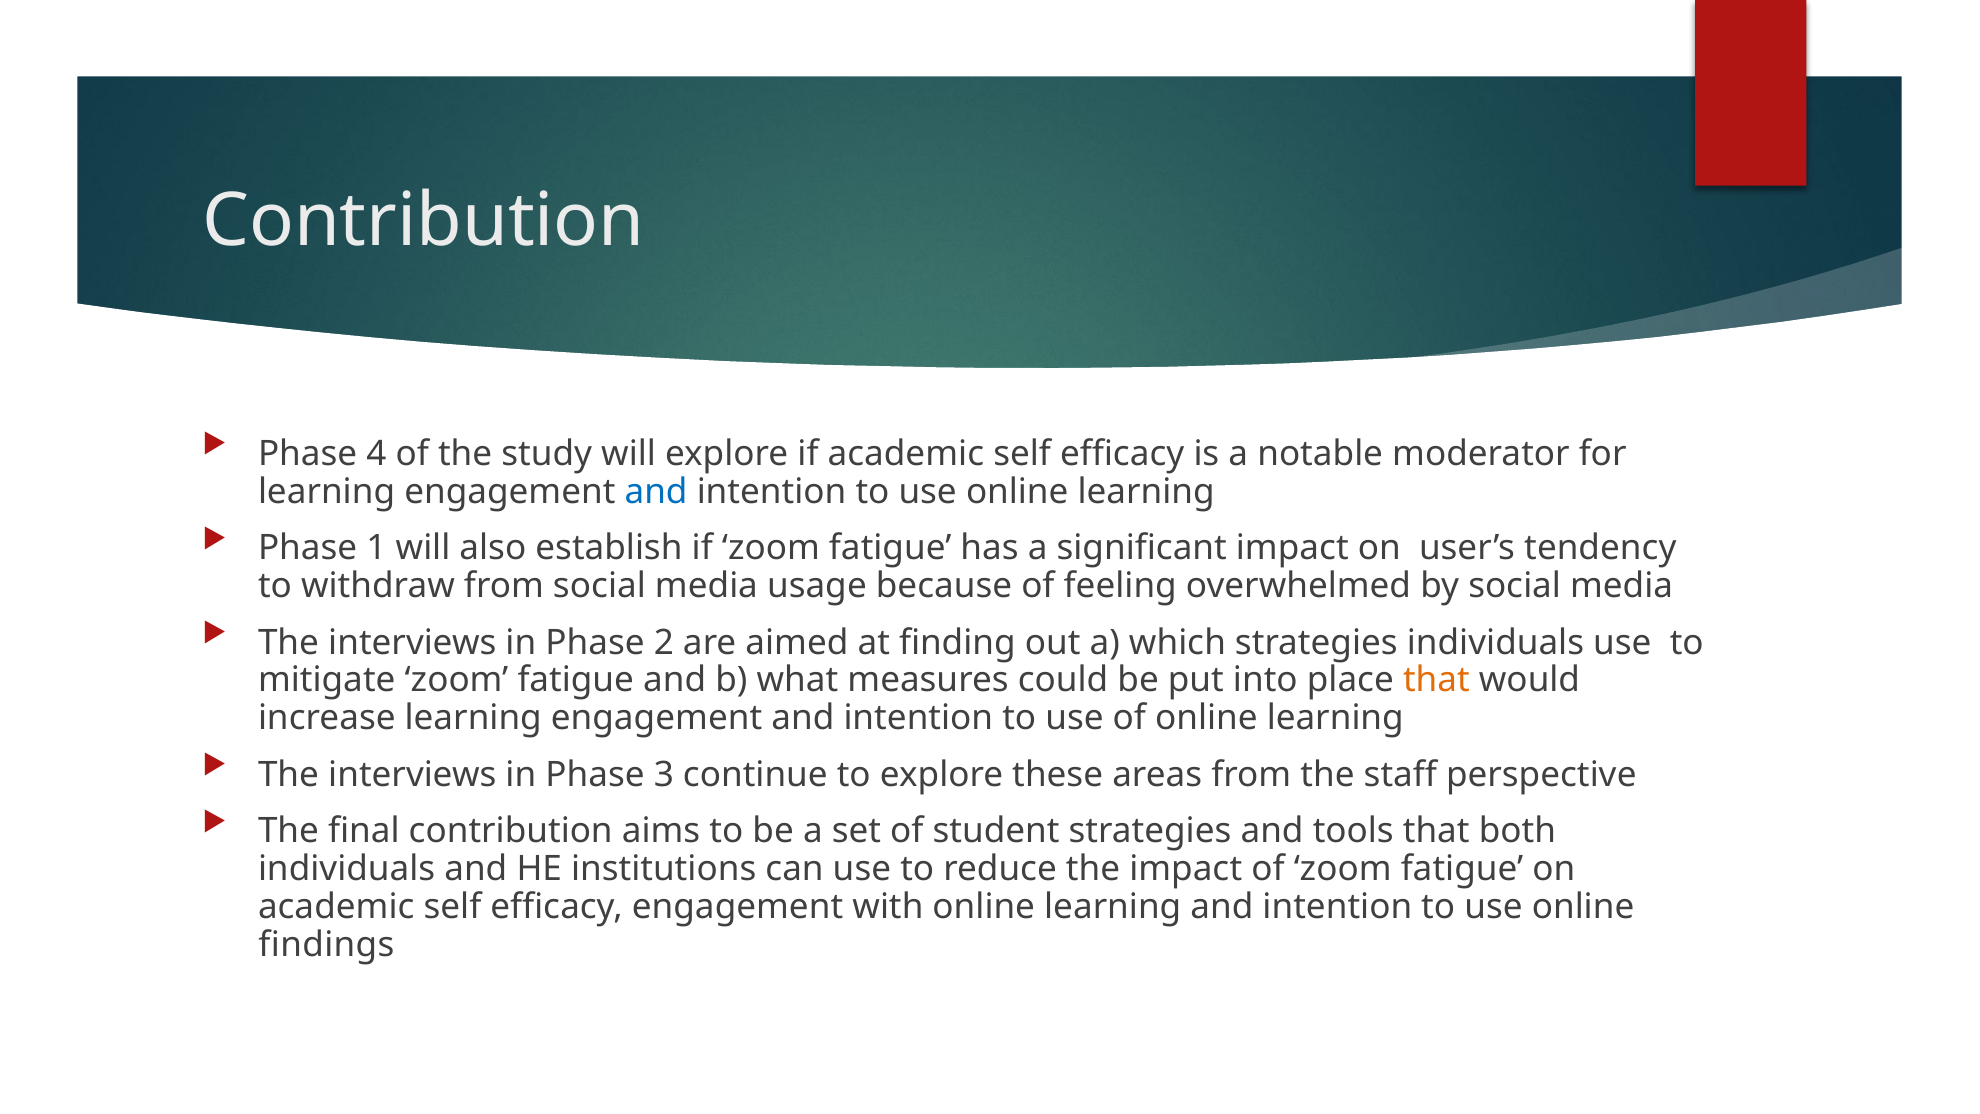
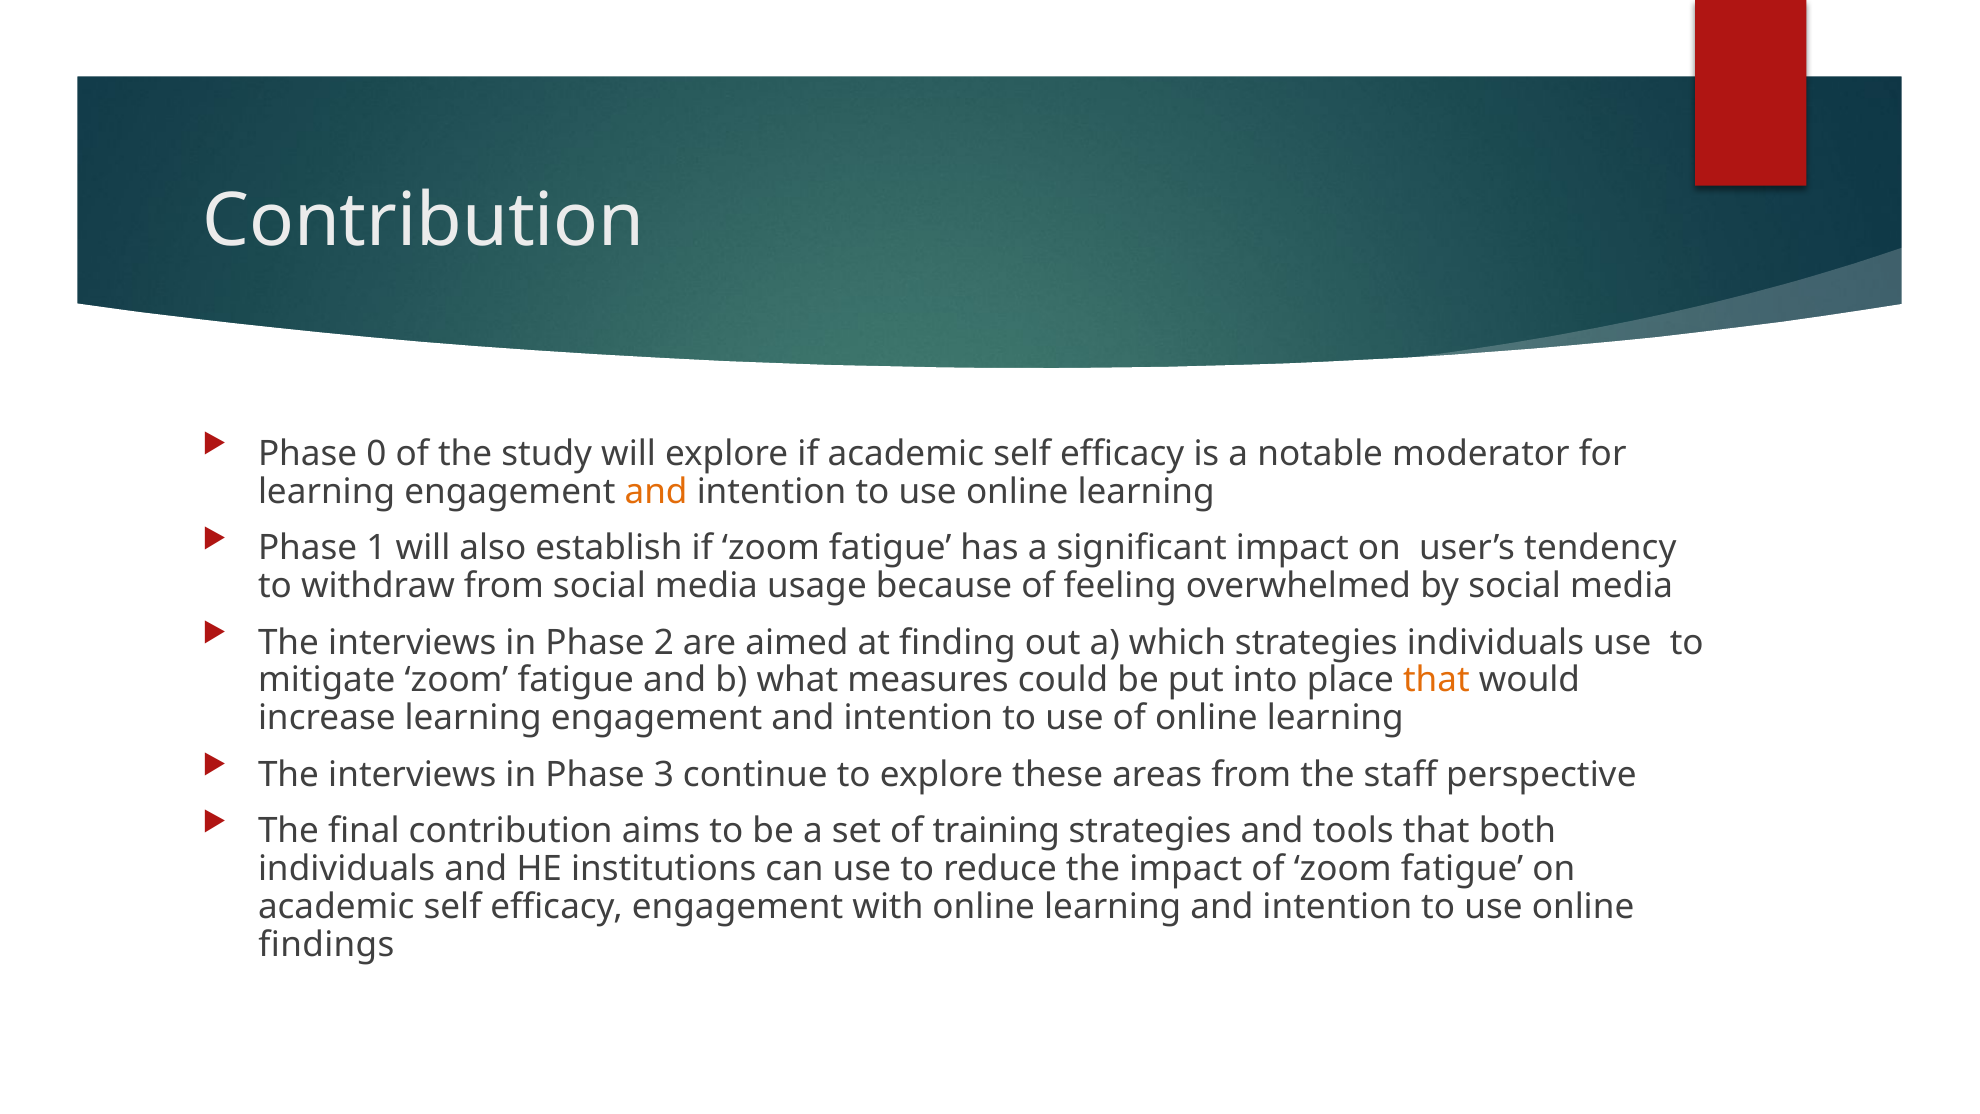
4: 4 -> 0 (376, 454)
and colour: blue -> orange (656, 492)
student: student -> training (996, 831)
